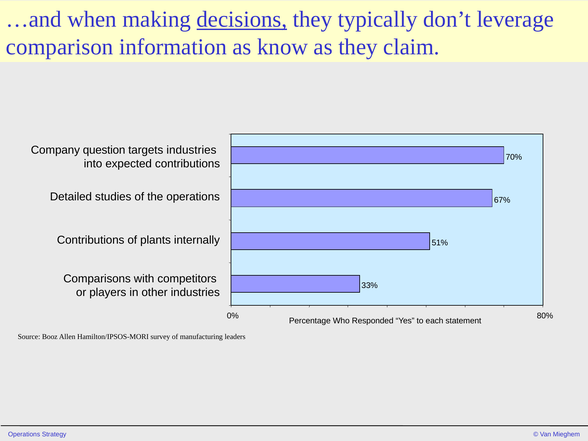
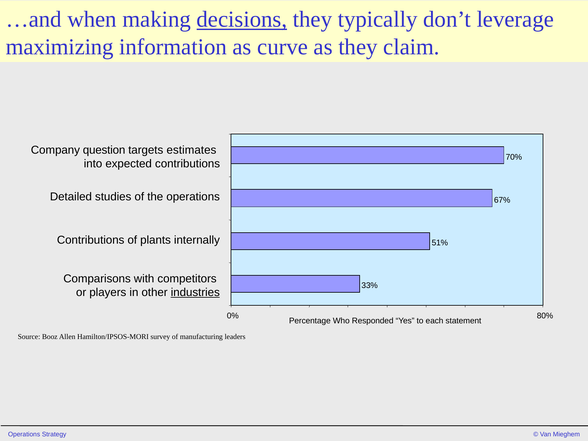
comparison: comparison -> maximizing (60, 47)
know: know -> curve (283, 47)
targets industries: industries -> estimates (191, 150)
industries underline: none -> present (195, 292)
